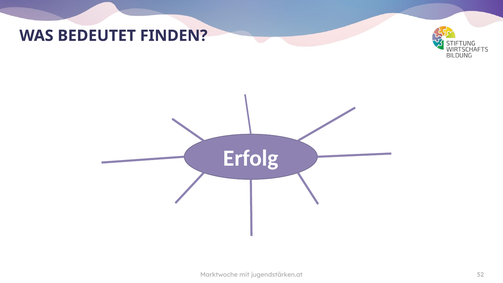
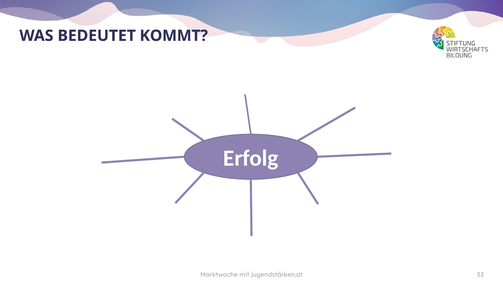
FINDEN: FINDEN -> KOMMT (174, 36)
